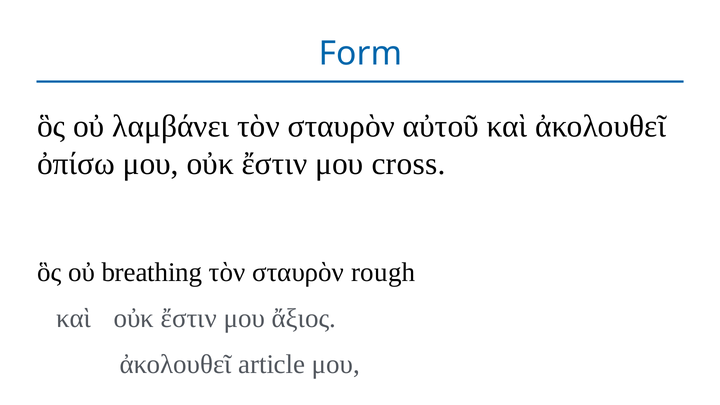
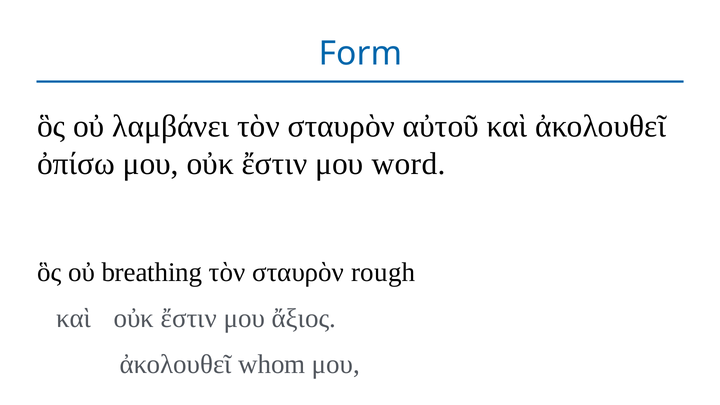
cross: cross -> word (409, 164)
article: article -> whom (272, 364)
